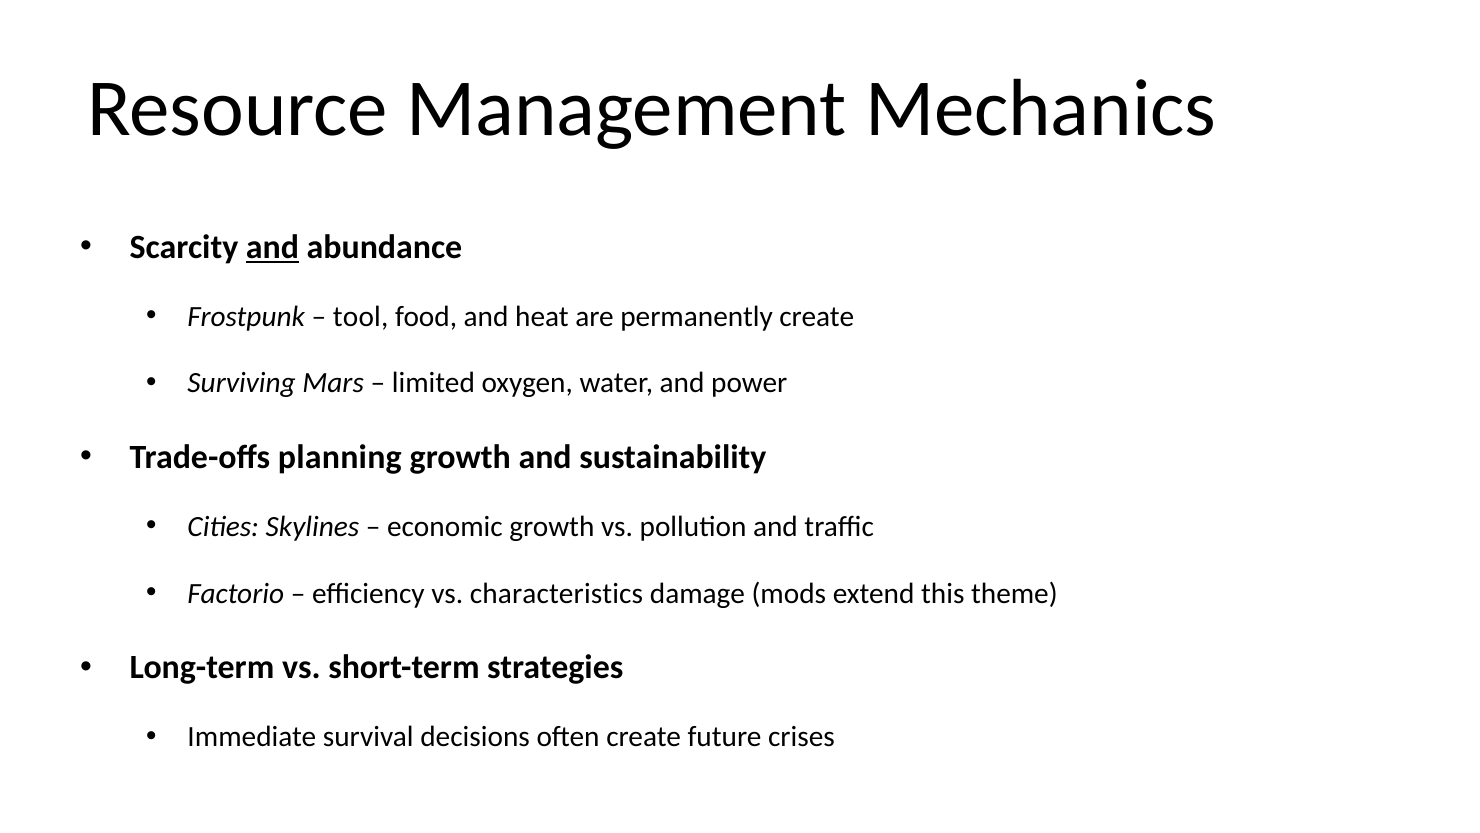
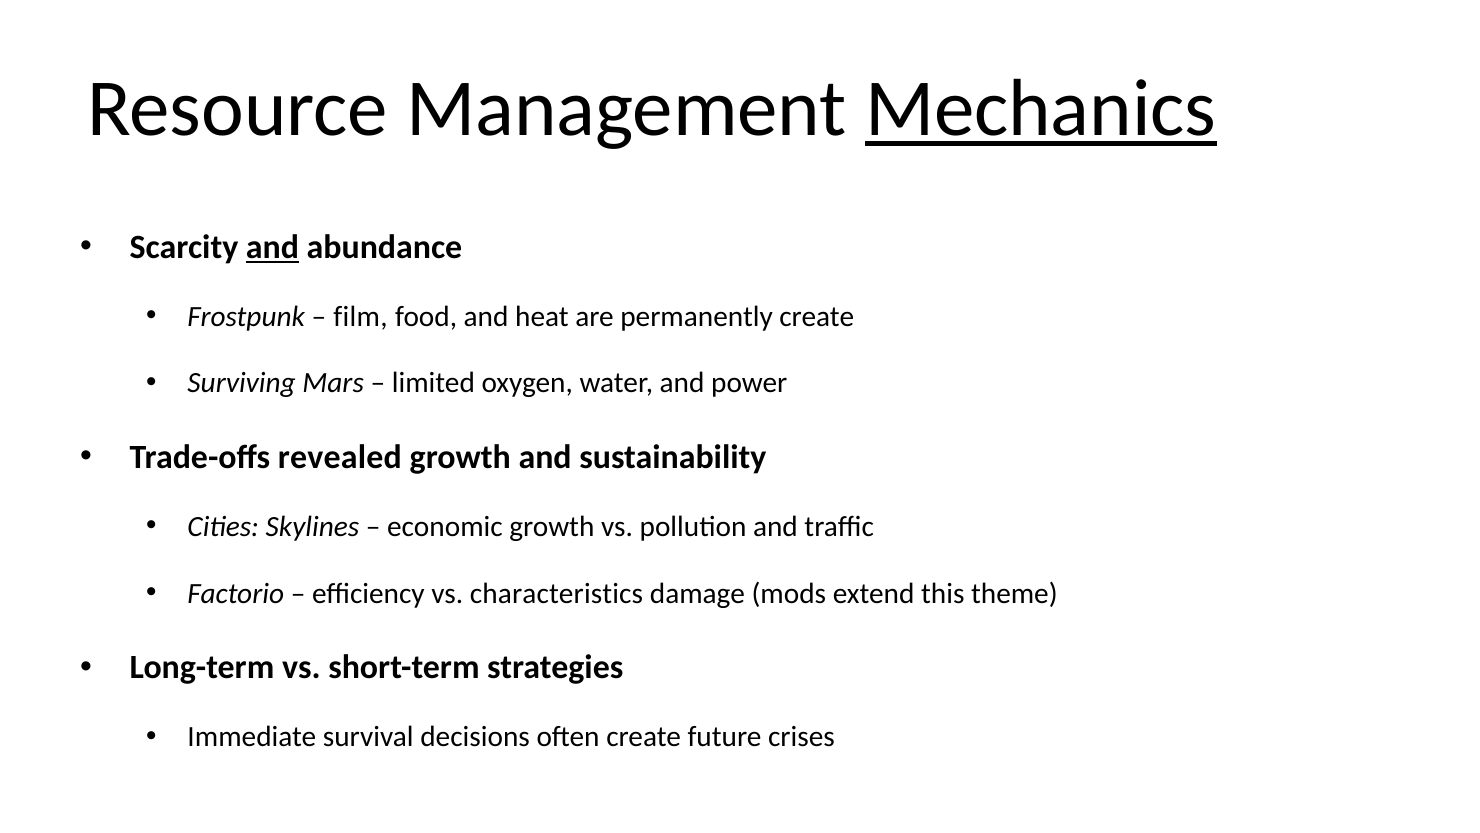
Mechanics underline: none -> present (1041, 108)
tool: tool -> film (361, 316)
planning: planning -> revealed (340, 457)
